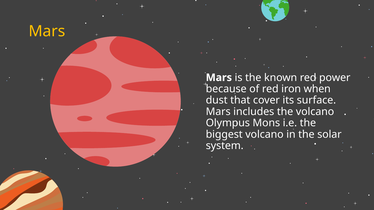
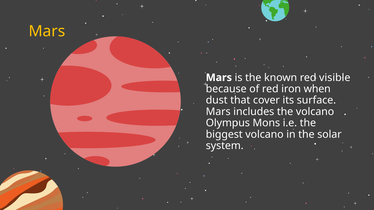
power: power -> visible (335, 78)
